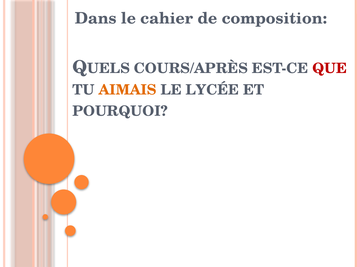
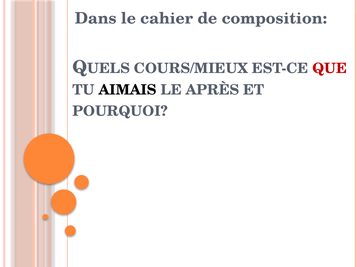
COURS/APRÈS: COURS/APRÈS -> COURS/MIEUX (191, 69)
AIMAIS colour: orange -> black (128, 90)
LYCÉE: LYCÉE -> APRÈS (212, 90)
